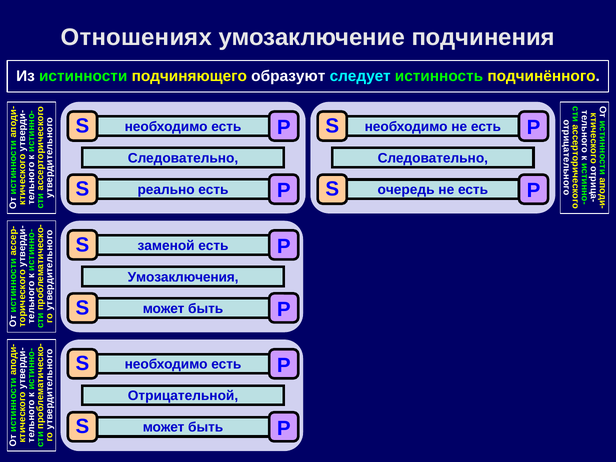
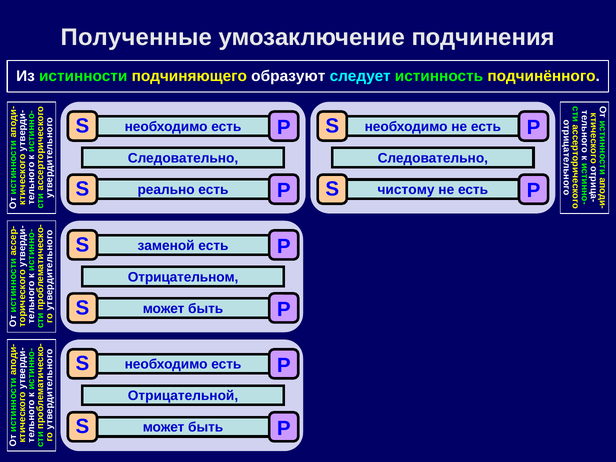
Отношениях: Отношениях -> Полученные (137, 37)
очередь: очередь -> чистому (406, 190)
Умозаключения: Умозаключения -> Отрицательном (183, 277)
